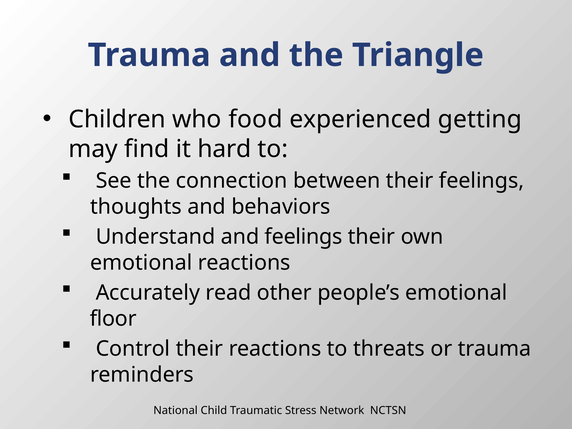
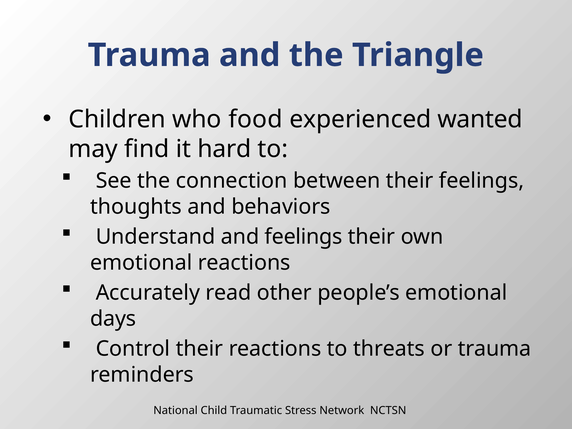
getting: getting -> wanted (480, 119)
floor: floor -> days (113, 319)
